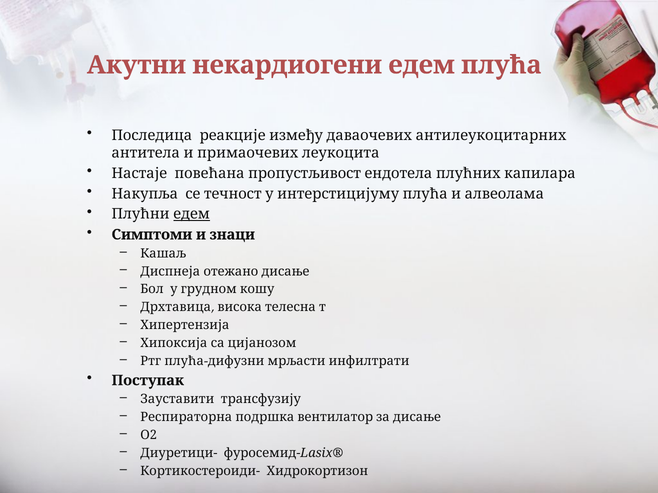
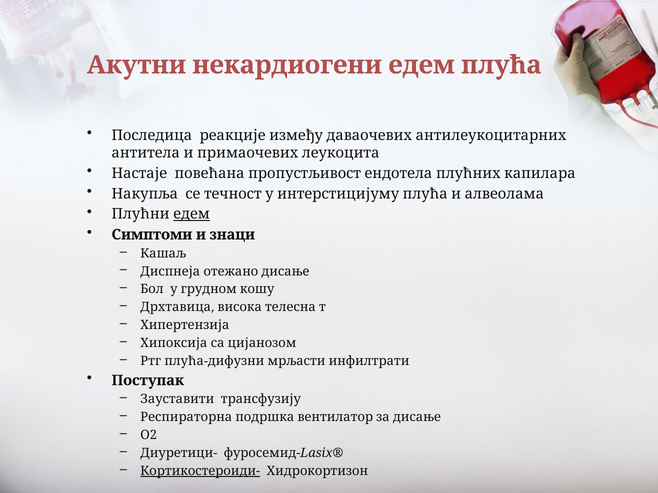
Кортикостероиди- underline: none -> present (200, 471)
